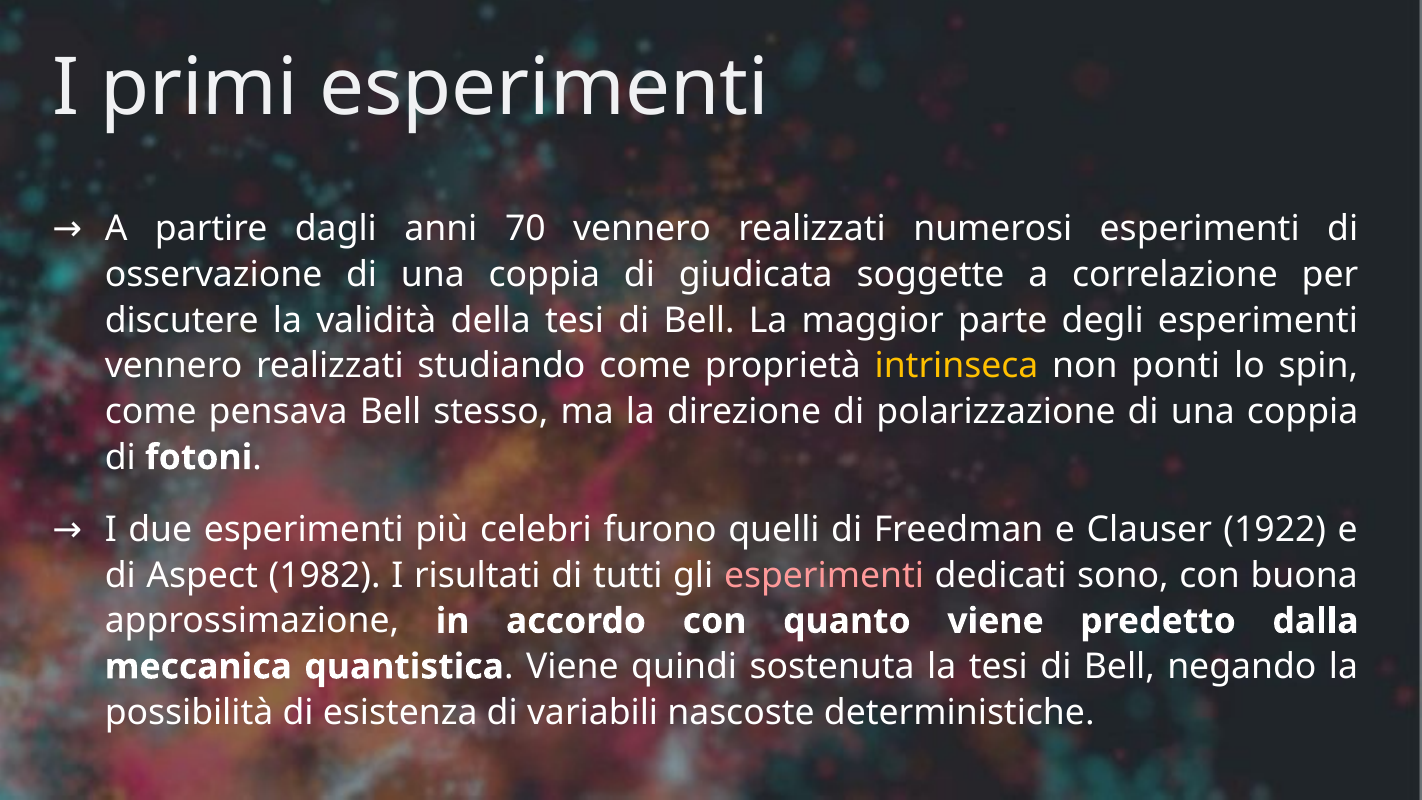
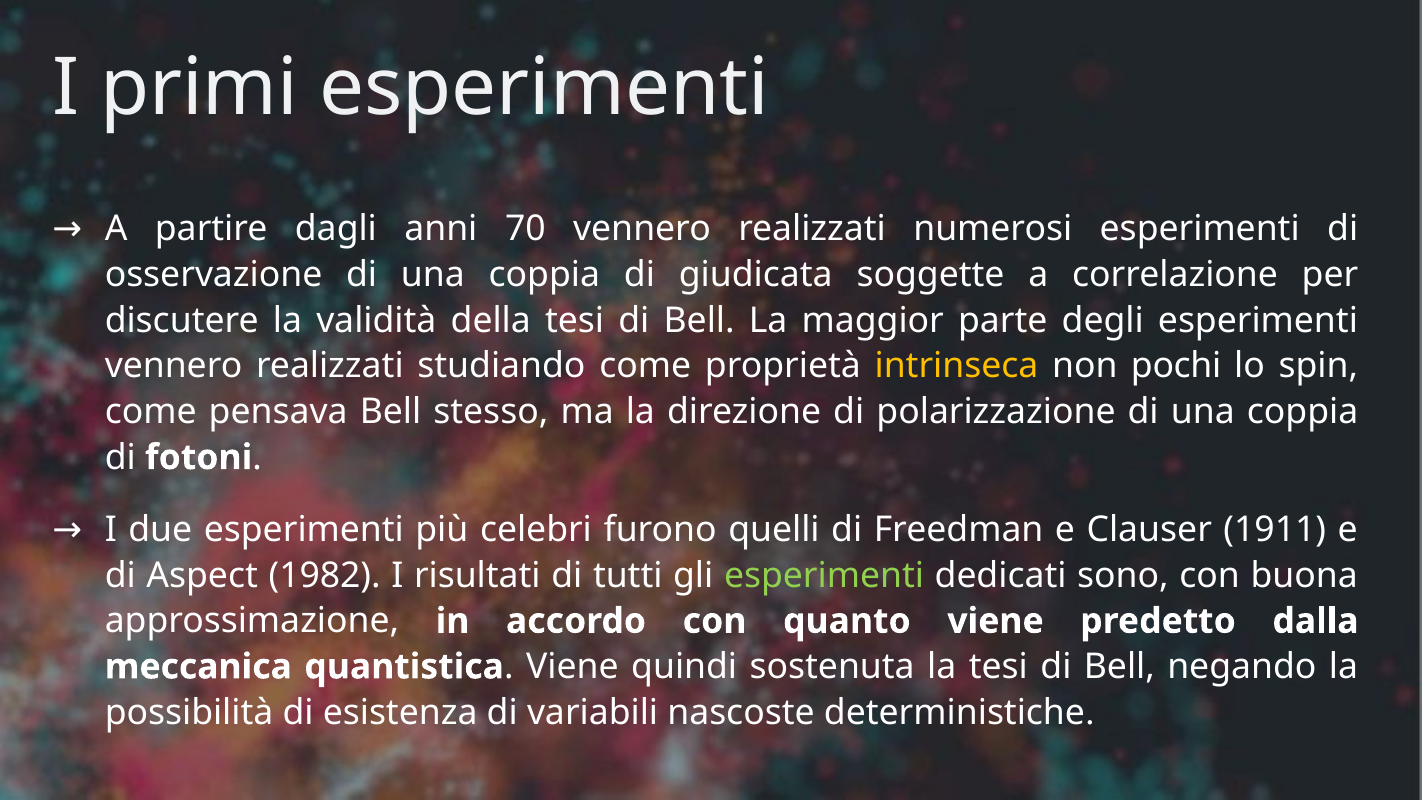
ponti: ponti -> pochi (1176, 366)
1922: 1922 -> 1911 (1275, 530)
esperimenti colour: pink -> light green (824, 575)
